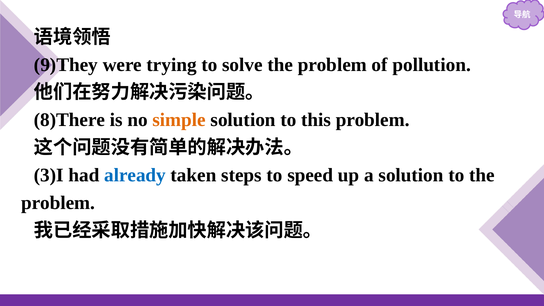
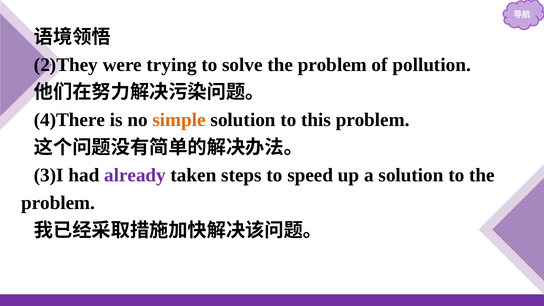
9)They: 9)They -> 2)They (66, 65)
8)There: 8)There -> 4)There (70, 120)
already colour: blue -> purple (135, 175)
